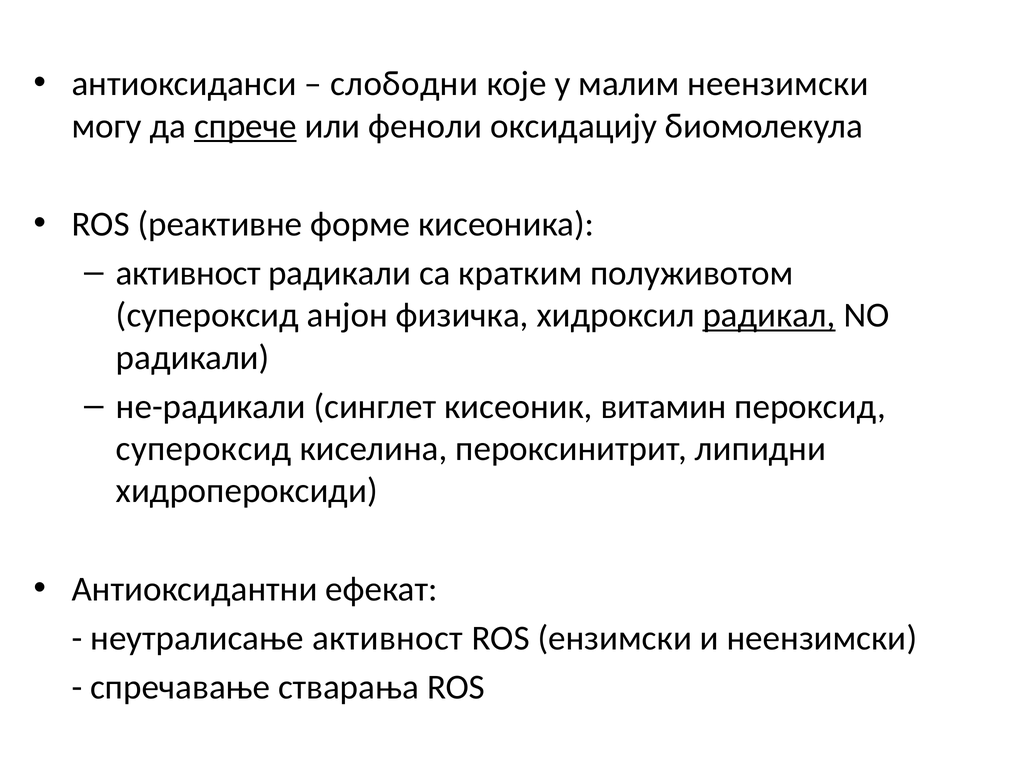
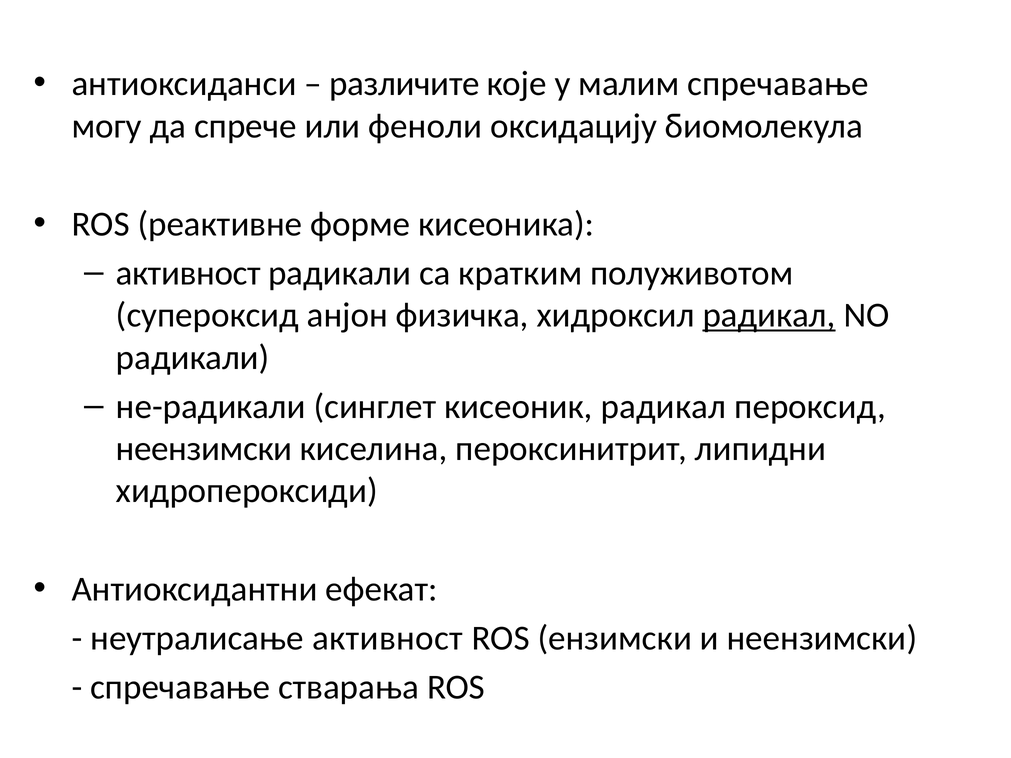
слободни: слободни -> различите (404, 84)
малим неензимски: неензимски -> спречавање (778, 84)
спрече underline: present -> none (245, 126)
кисеоник витамин: витамин -> радикал (663, 407)
супероксид: супероксид -> неензимски (204, 449)
